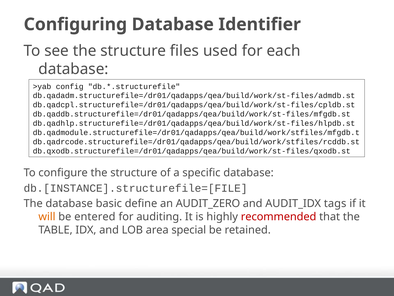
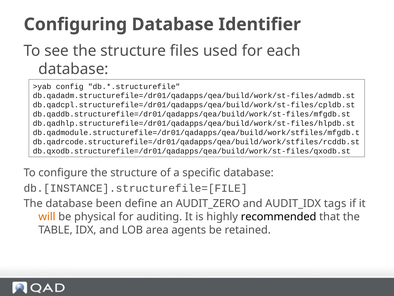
basic: basic -> been (109, 203)
entered: entered -> physical (95, 216)
recommended colour: red -> black (279, 216)
special: special -> agents (189, 230)
